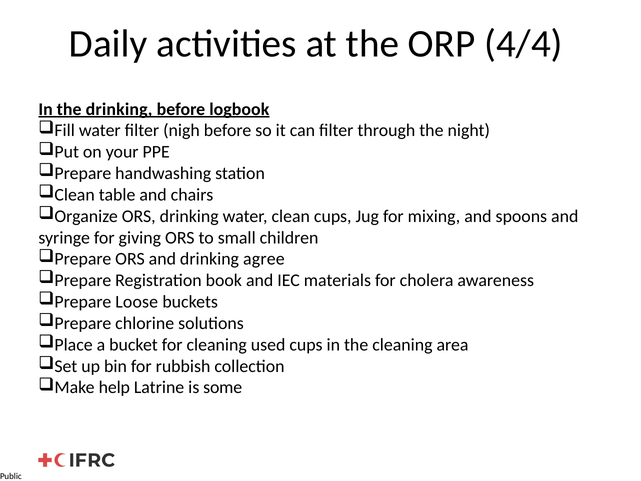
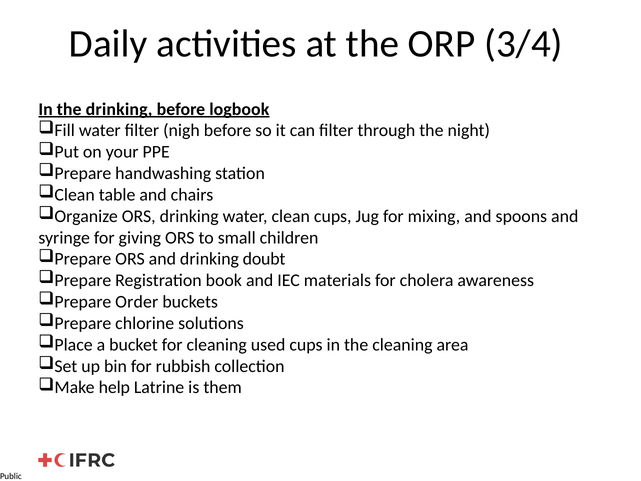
4/4: 4/4 -> 3/4 (523, 44)
agree: agree -> doubt (264, 259)
Loose: Loose -> Order (137, 302)
some: some -> them (223, 387)
